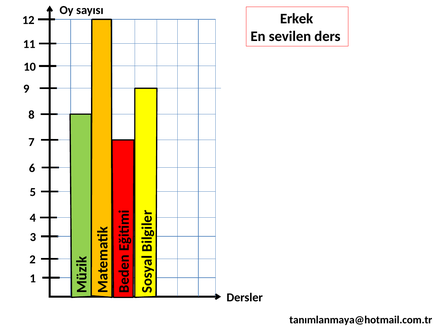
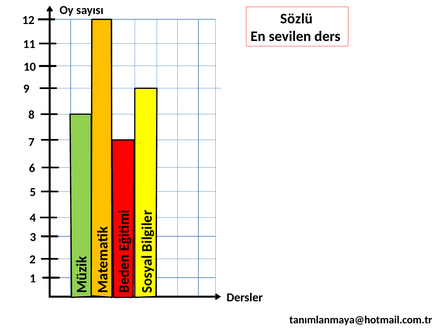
Erkek: Erkek -> Sözlü (296, 19)
